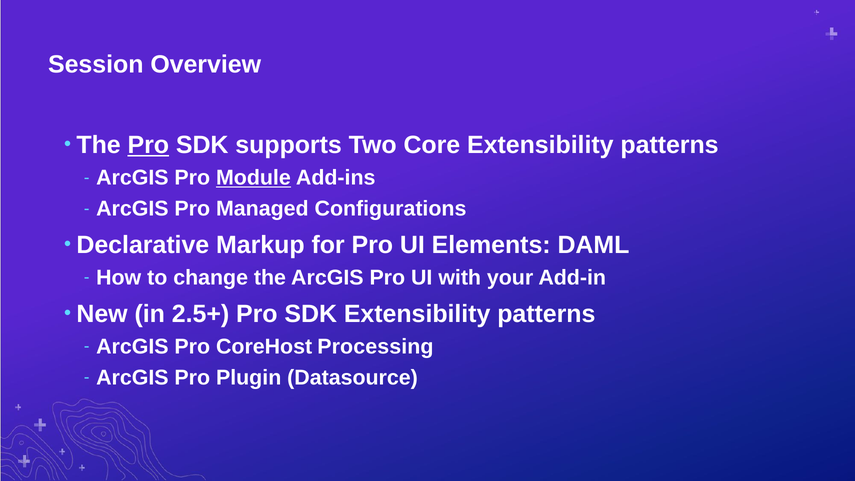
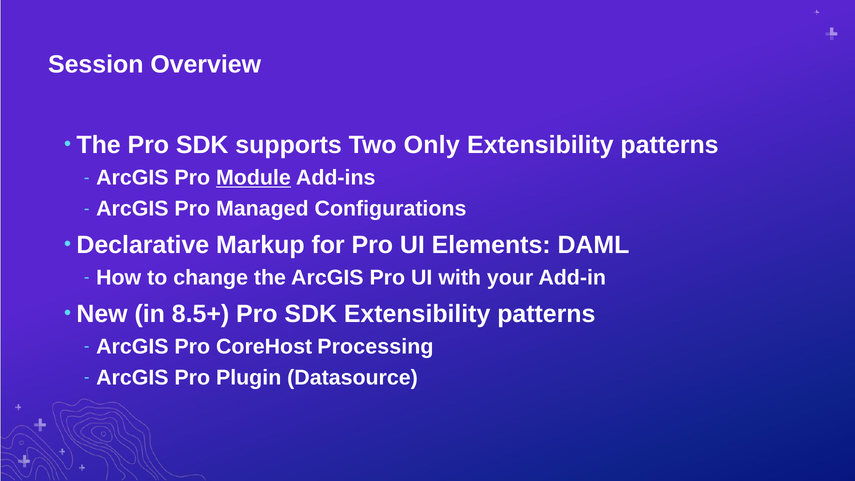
Pro underline: present -> none (148, 145)
Core: Core -> Only (432, 145)
2.5+: 2.5+ -> 8.5+ (201, 314)
